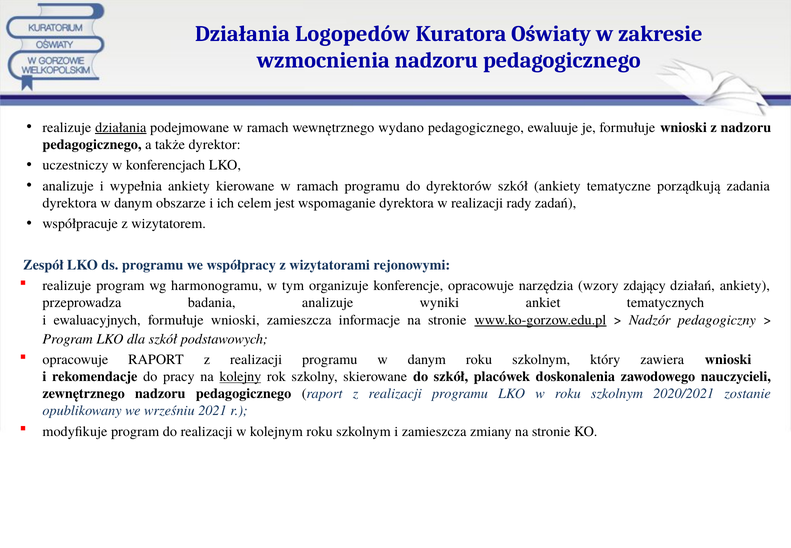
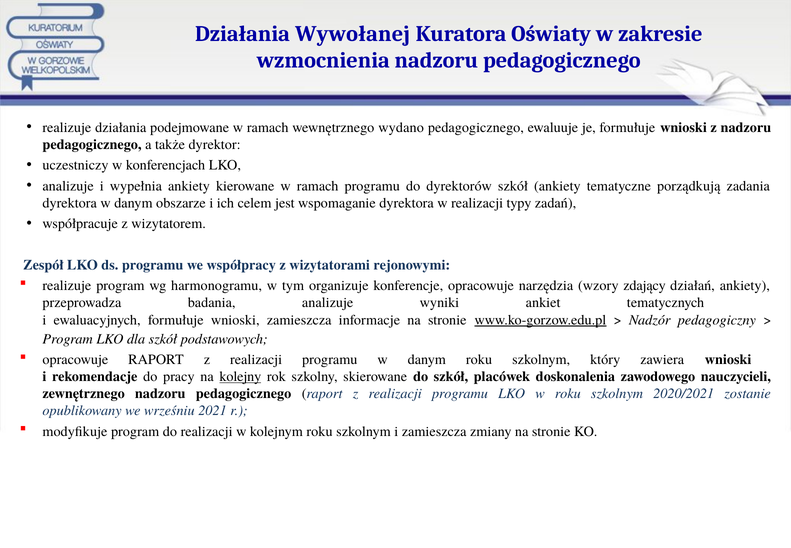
Logopedów: Logopedów -> Wywołanej (353, 34)
działania underline: present -> none (121, 127)
rady: rady -> typy (519, 203)
